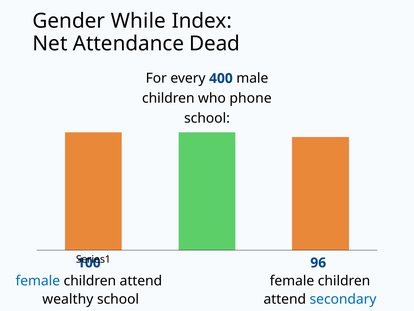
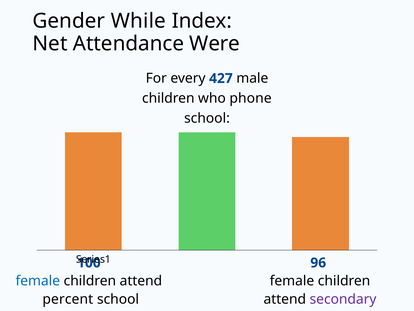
Dead: Dead -> Were (215, 43)
400: 400 -> 427 (221, 78)
wealthy: wealthy -> percent (68, 299)
secondary colour: blue -> purple (343, 299)
